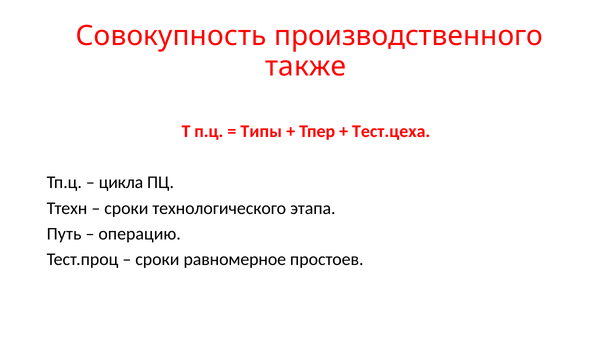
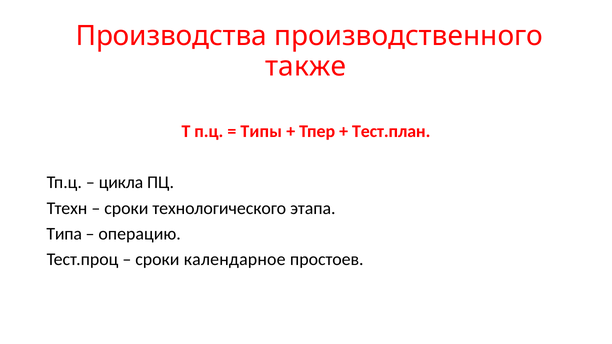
Совокупность: Совокупность -> Производства (171, 36)
Тест.цеха: Тест.цеха -> Тест.план (391, 131)
Путь: Путь -> Типа (64, 234)
равномерное: равномерное -> календарное (235, 260)
